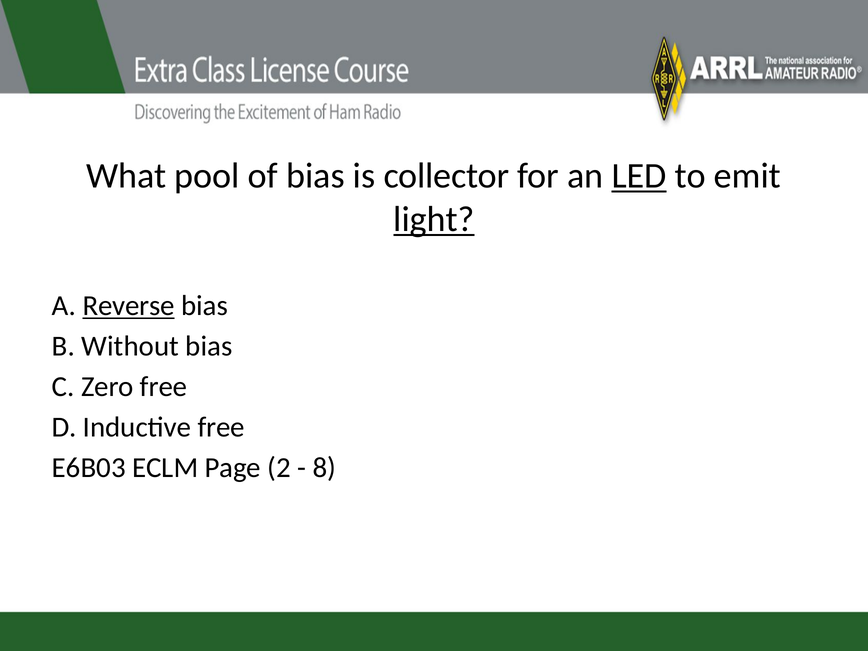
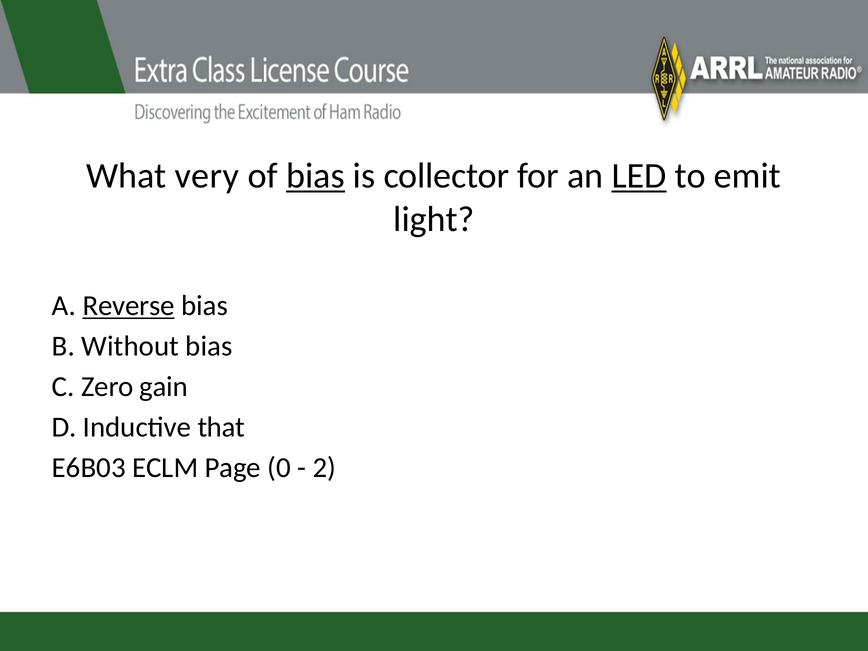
pool: pool -> very (207, 176)
bias underline: none -> present (315, 176)
light underline: present -> none (434, 219)
Zero free: free -> gain (164, 387)
Inductive free: free -> that (221, 427)
2: 2 -> 0 (279, 468)
8: 8 -> 2 (324, 468)
